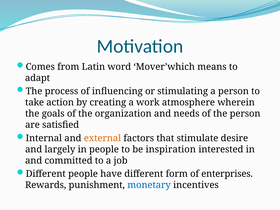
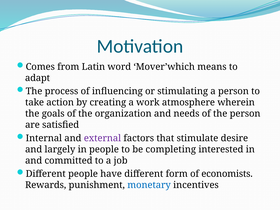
external colour: orange -> purple (102, 138)
inspiration: inspiration -> completing (171, 149)
enterprises: enterprises -> economists (227, 174)
